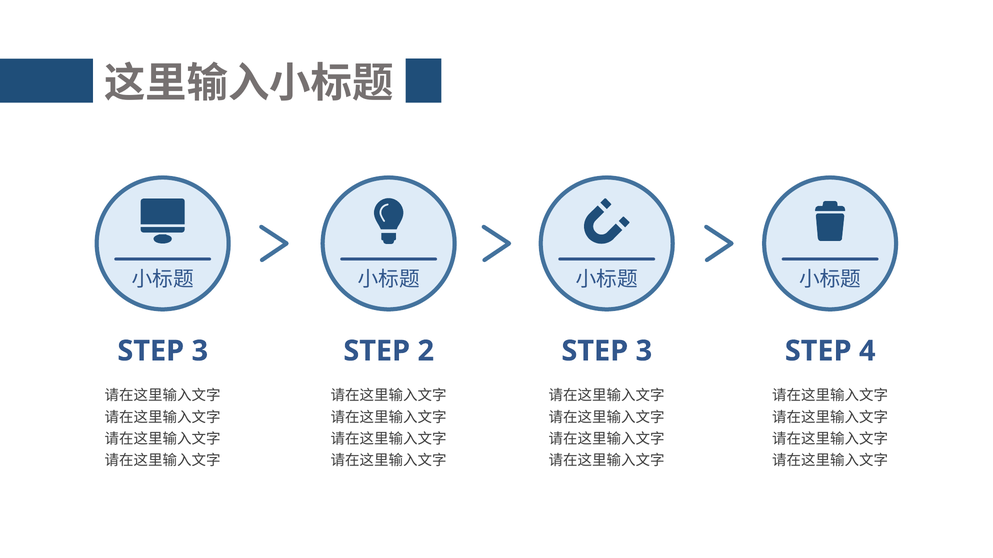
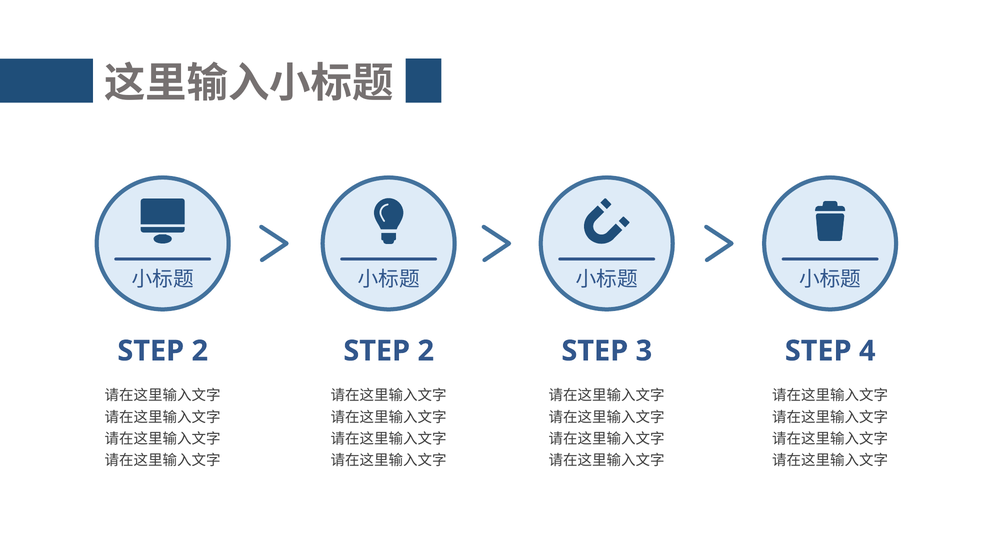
3: 3 -> 2 (200, 351)
